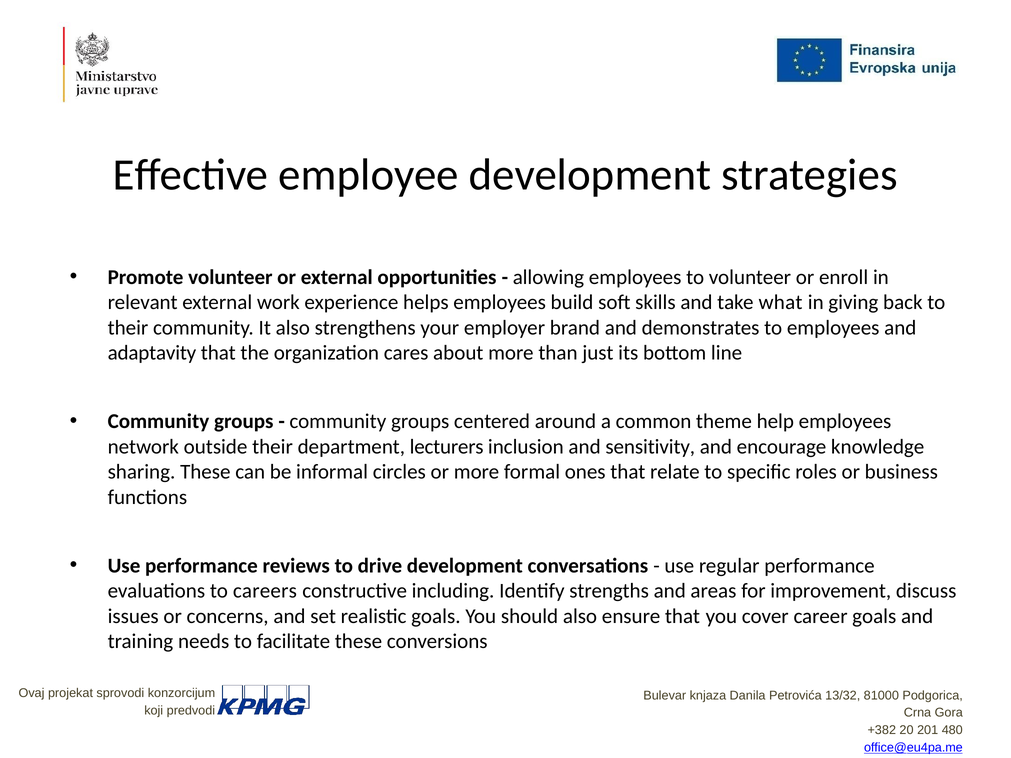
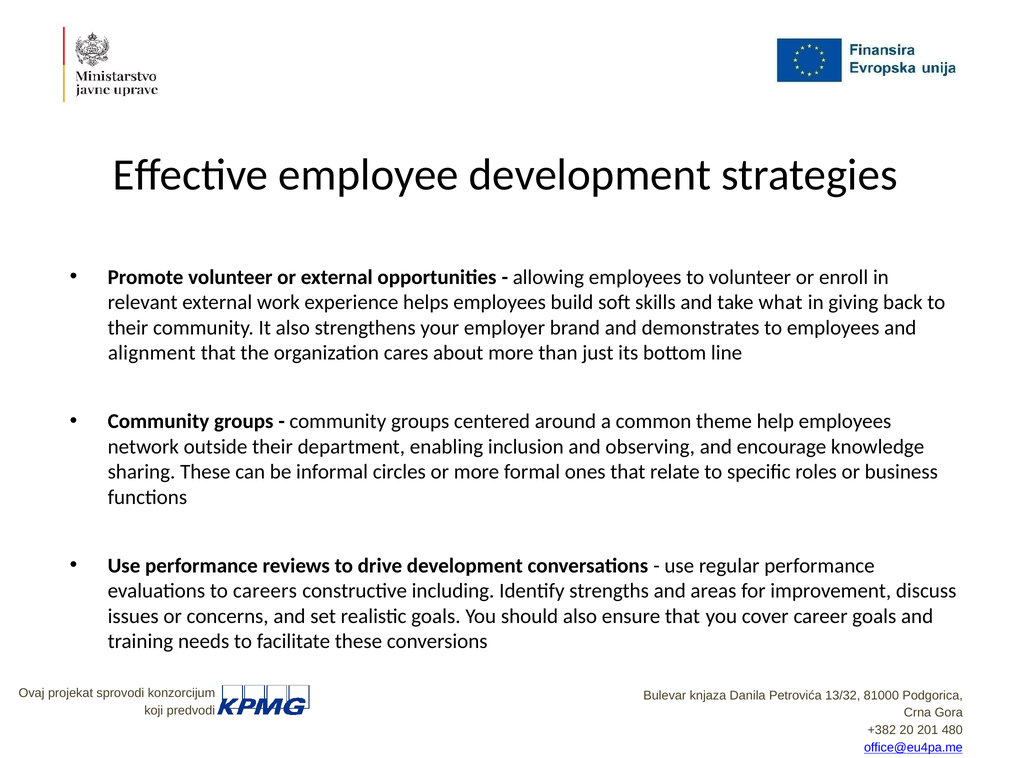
adaptavity: adaptavity -> alignment (152, 353)
lecturers: lecturers -> enabling (447, 447)
sensitivity: sensitivity -> observing (650, 447)
